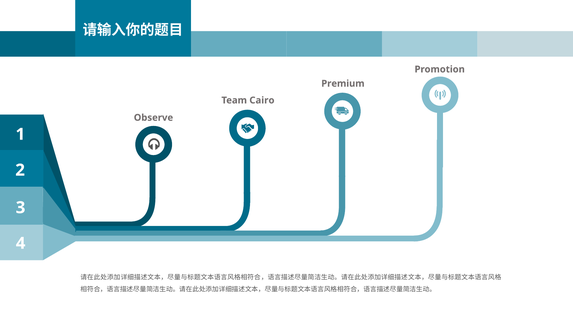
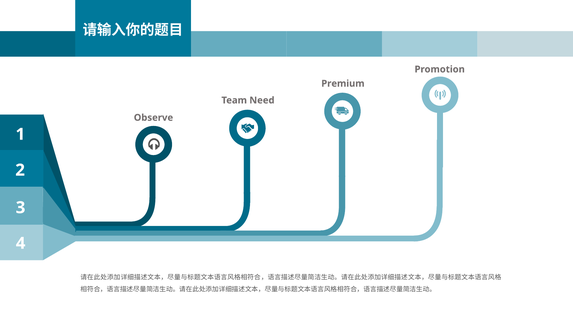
Cairo: Cairo -> Need (262, 100)
